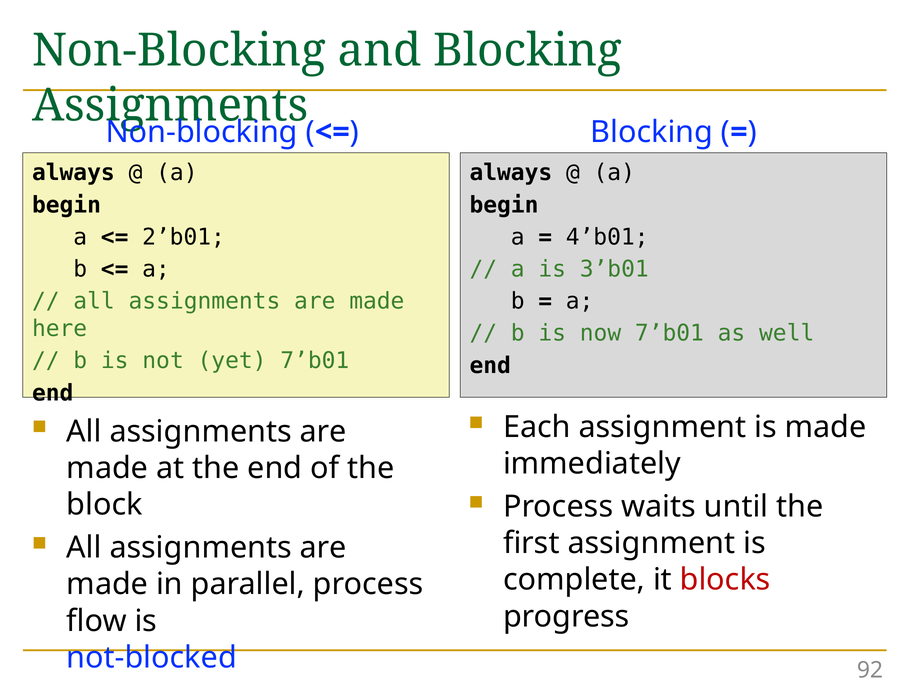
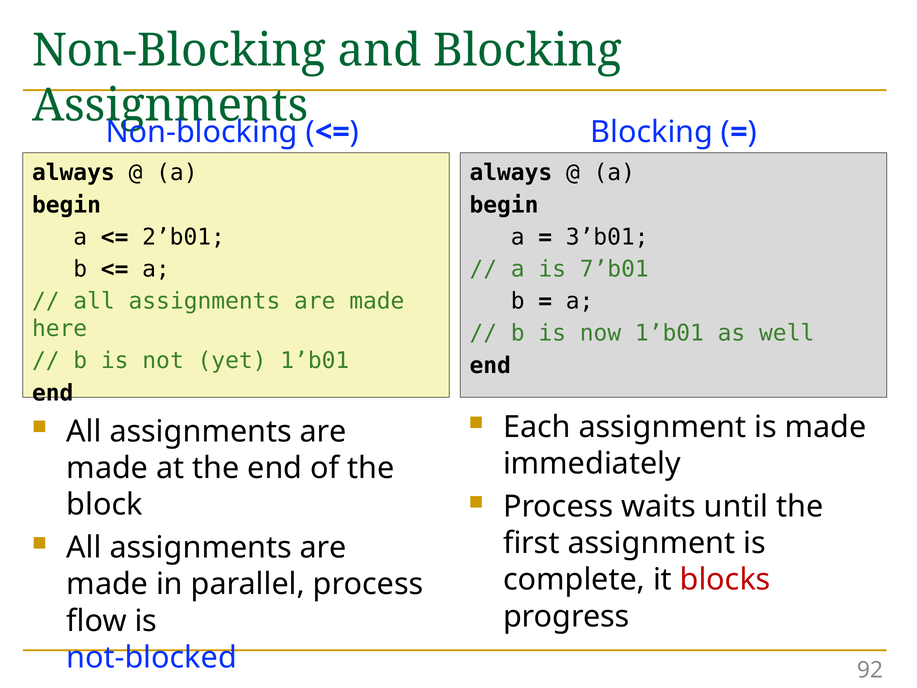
4’b01: 4’b01 -> 3’b01 (607, 237)
3’b01: 3’b01 -> 7’b01 (614, 269)
now 7’b01: 7’b01 -> 1’b01 (669, 333)
yet 7’b01: 7’b01 -> 1’b01 (315, 361)
